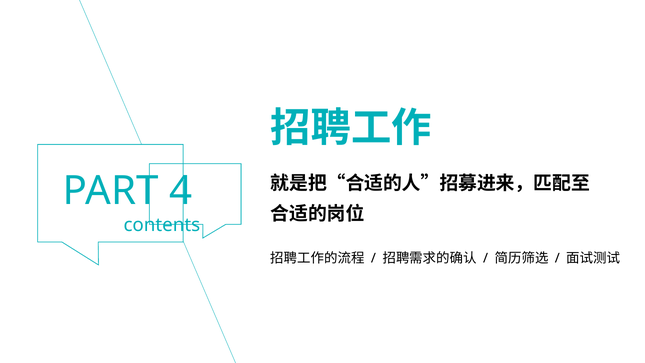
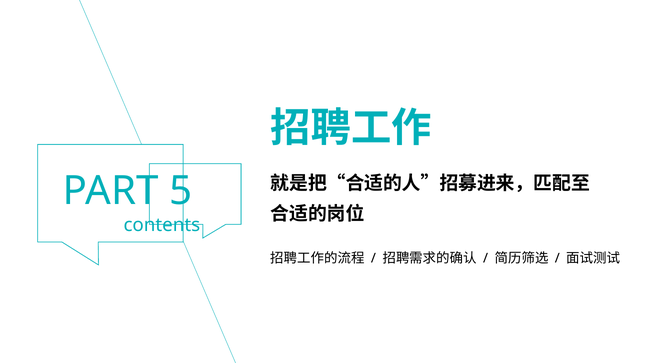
4: 4 -> 5 (181, 191)
